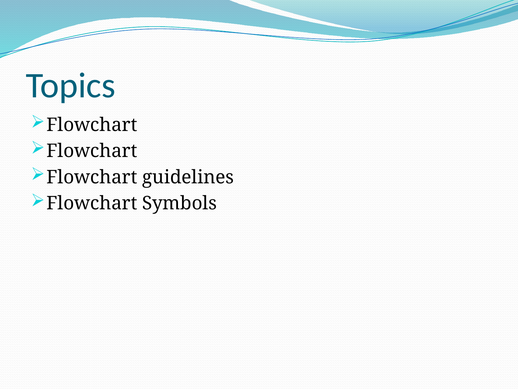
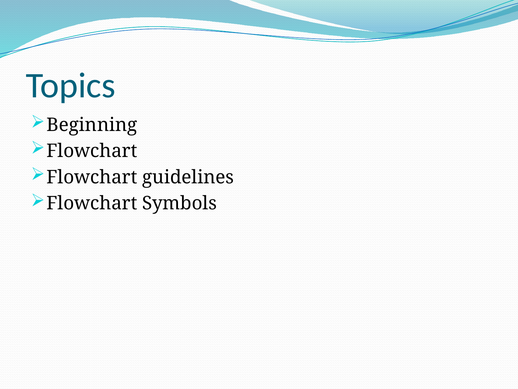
Flowchart: Flowchart -> Beginning (92, 125)
